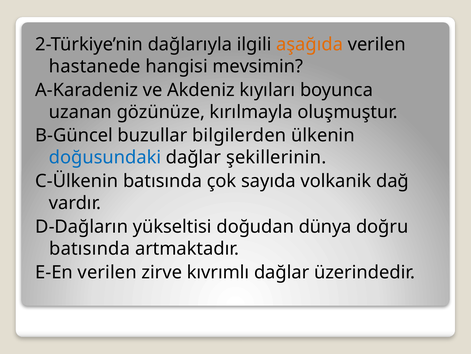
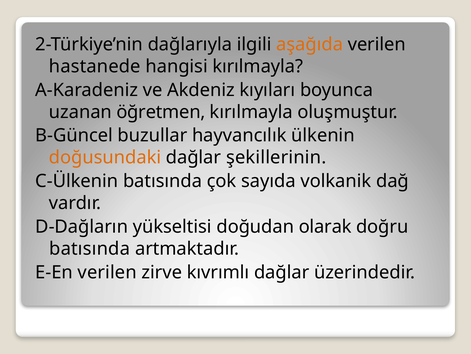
hangisi mevsimin: mevsimin -> kırılmayla (258, 66)
gözünüze: gözünüze -> öğretmen (161, 112)
bilgilerden: bilgilerden -> hayvancılık (239, 135)
doğusundaki colour: blue -> orange (105, 157)
dünya: dünya -> olarak (325, 226)
